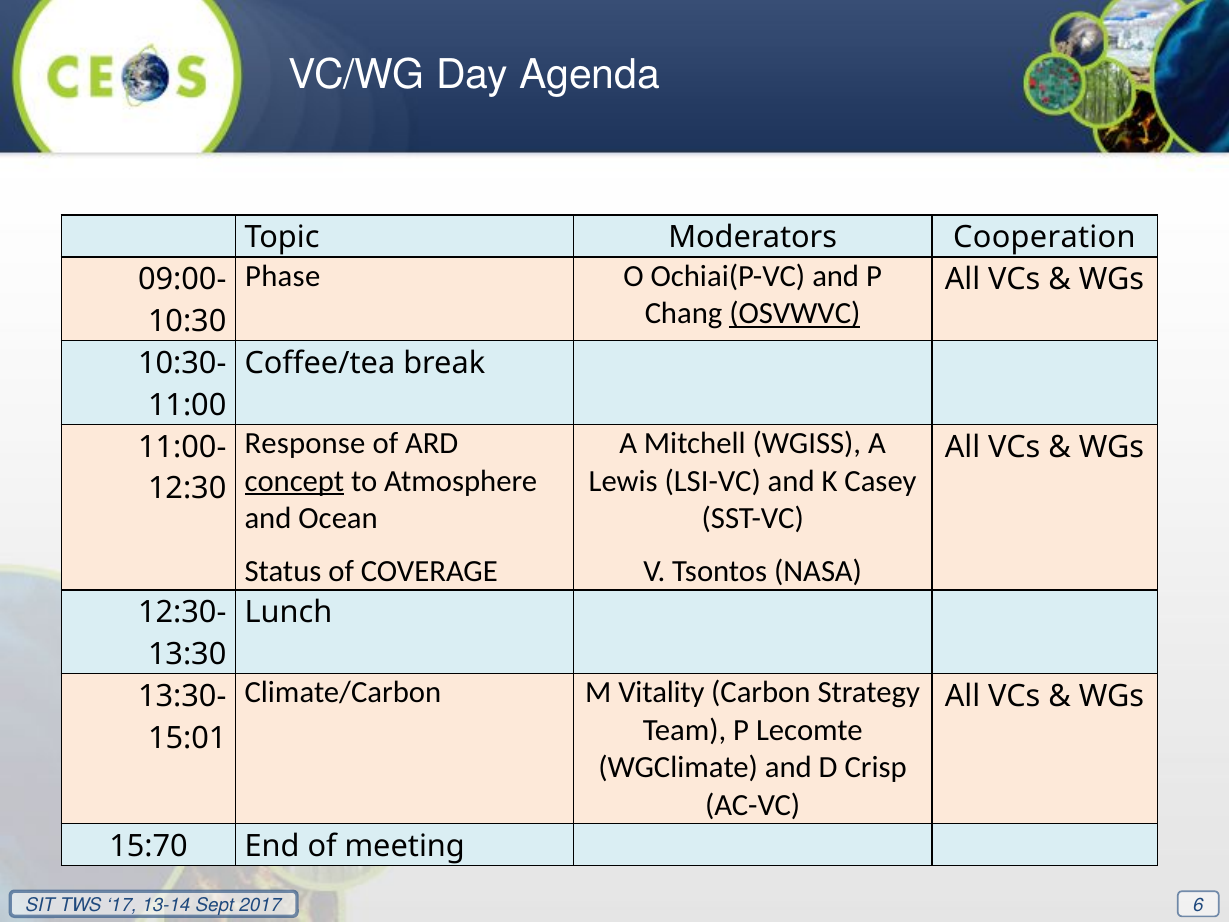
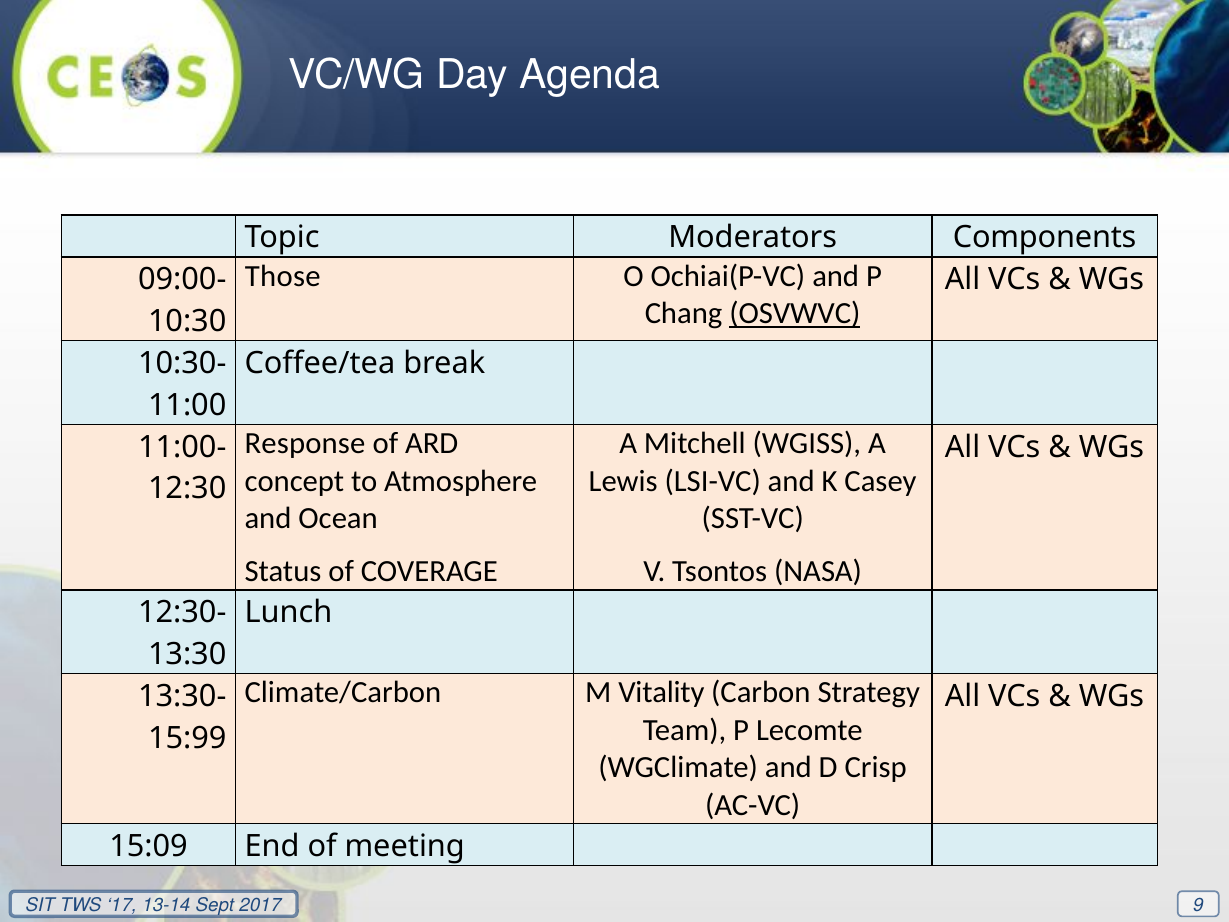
Cooperation: Cooperation -> Components (1045, 238)
Phase: Phase -> Those (283, 276)
concept underline: present -> none (294, 481)
15:01: 15:01 -> 15:99 (187, 738)
15:70: 15:70 -> 15:09 (148, 846)
6: 6 -> 9 (1198, 905)
